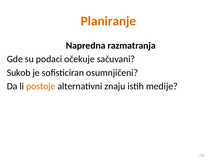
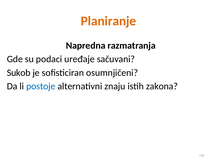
očekuje: očekuje -> uređaje (79, 59)
postoje colour: orange -> blue (41, 86)
medije: medije -> zakona (162, 86)
